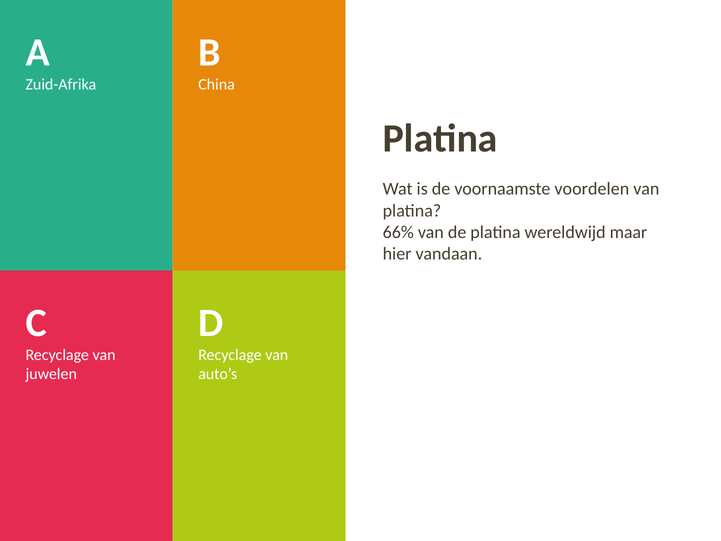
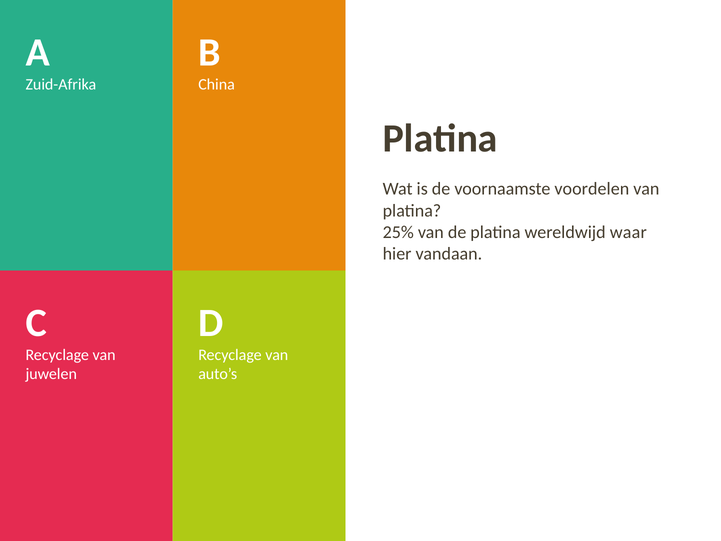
66%: 66% -> 25% (398, 232)
maar: maar -> waar (628, 232)
